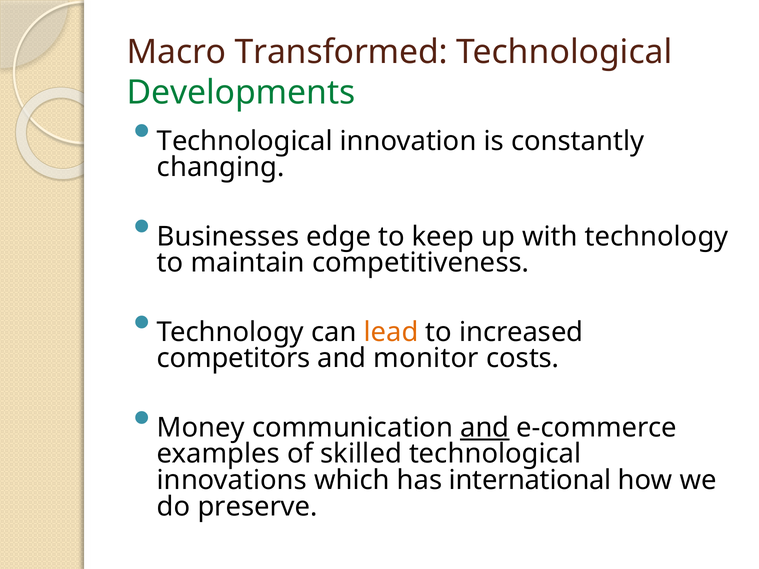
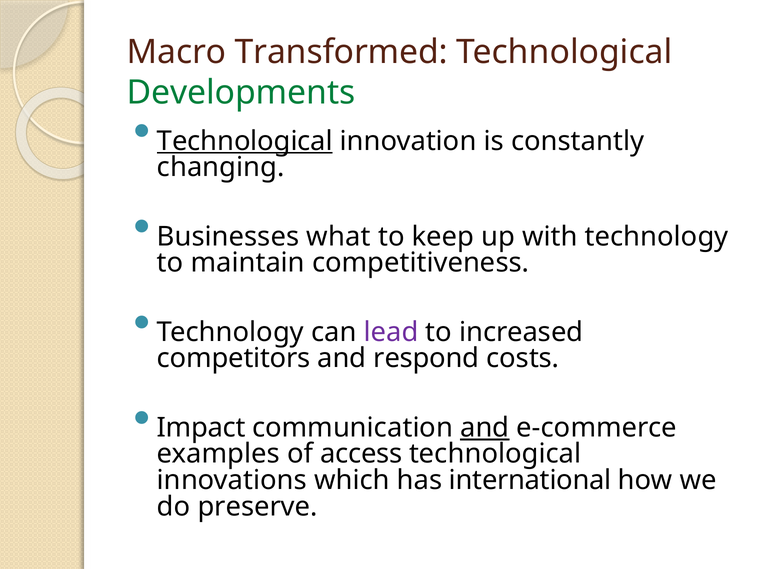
Technological underline: none -> present (245, 141)
edge: edge -> what (339, 237)
lead colour: orange -> purple (391, 332)
monitor: monitor -> respond (426, 359)
Money: Money -> Impact (201, 428)
skilled: skilled -> access (361, 454)
